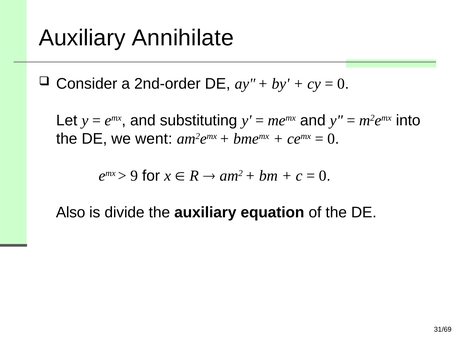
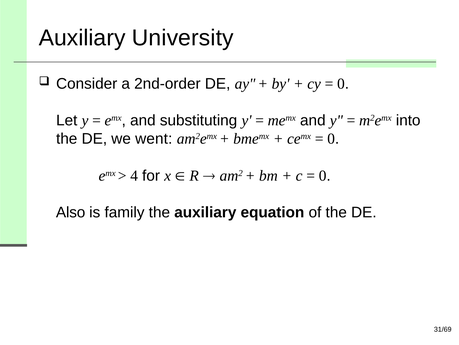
Annihilate: Annihilate -> University (183, 38)
9: 9 -> 4 (134, 175)
divide: divide -> family (125, 212)
